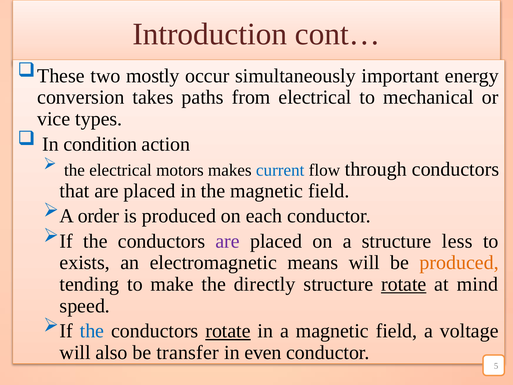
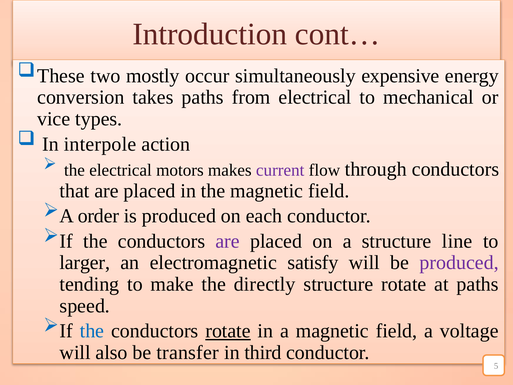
important: important -> expensive (400, 76)
condition: condition -> interpole (100, 144)
current colour: blue -> purple (280, 170)
less: less -> line (457, 241)
exists: exists -> larger (85, 263)
means: means -> satisfy (313, 263)
produced colour: orange -> purple (459, 263)
rotate underline: present -> none (404, 284)
at mind: mind -> paths (478, 284)
even: even -> third (263, 352)
